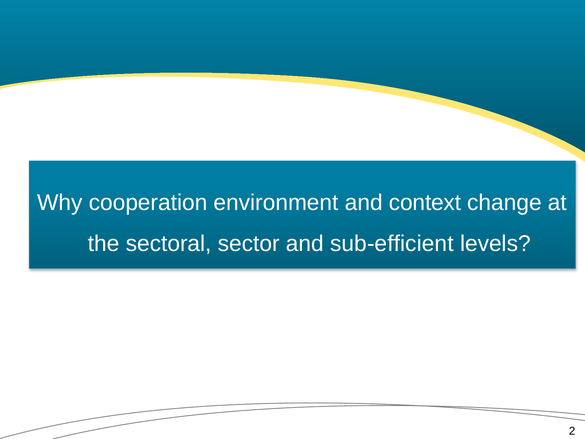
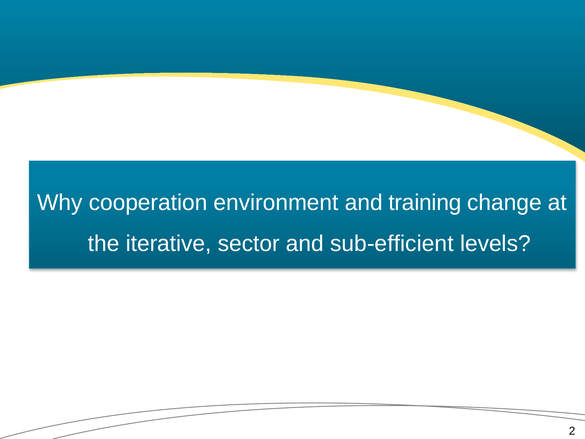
context: context -> training (425, 202)
sectoral: sectoral -> iterative (169, 243)
